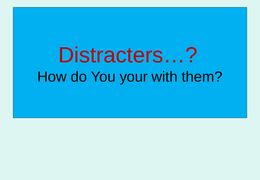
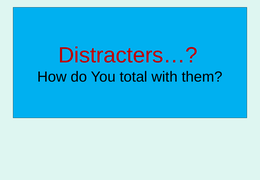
your: your -> total (134, 77)
